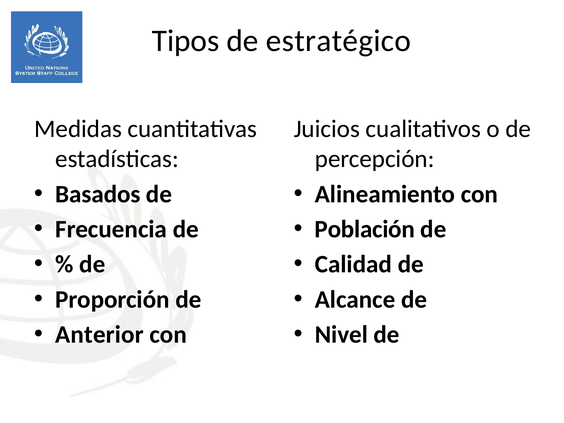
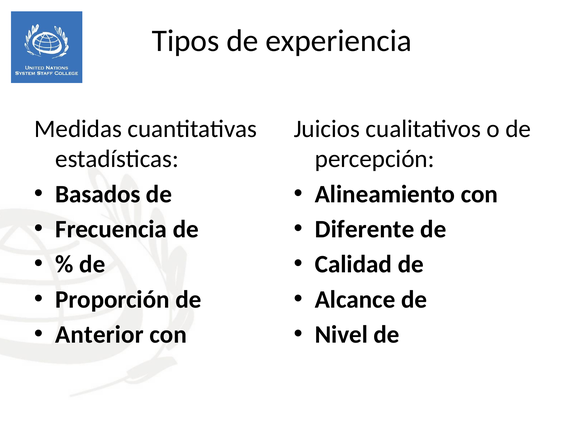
estratégico: estratégico -> experiencia (339, 41)
Población: Población -> Diferente (365, 229)
